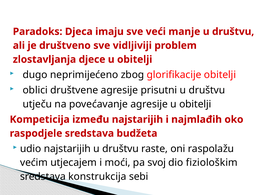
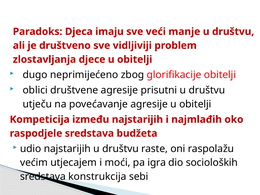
svoj: svoj -> igra (157, 163)
fiziološkim: fiziološkim -> socioloških (212, 163)
